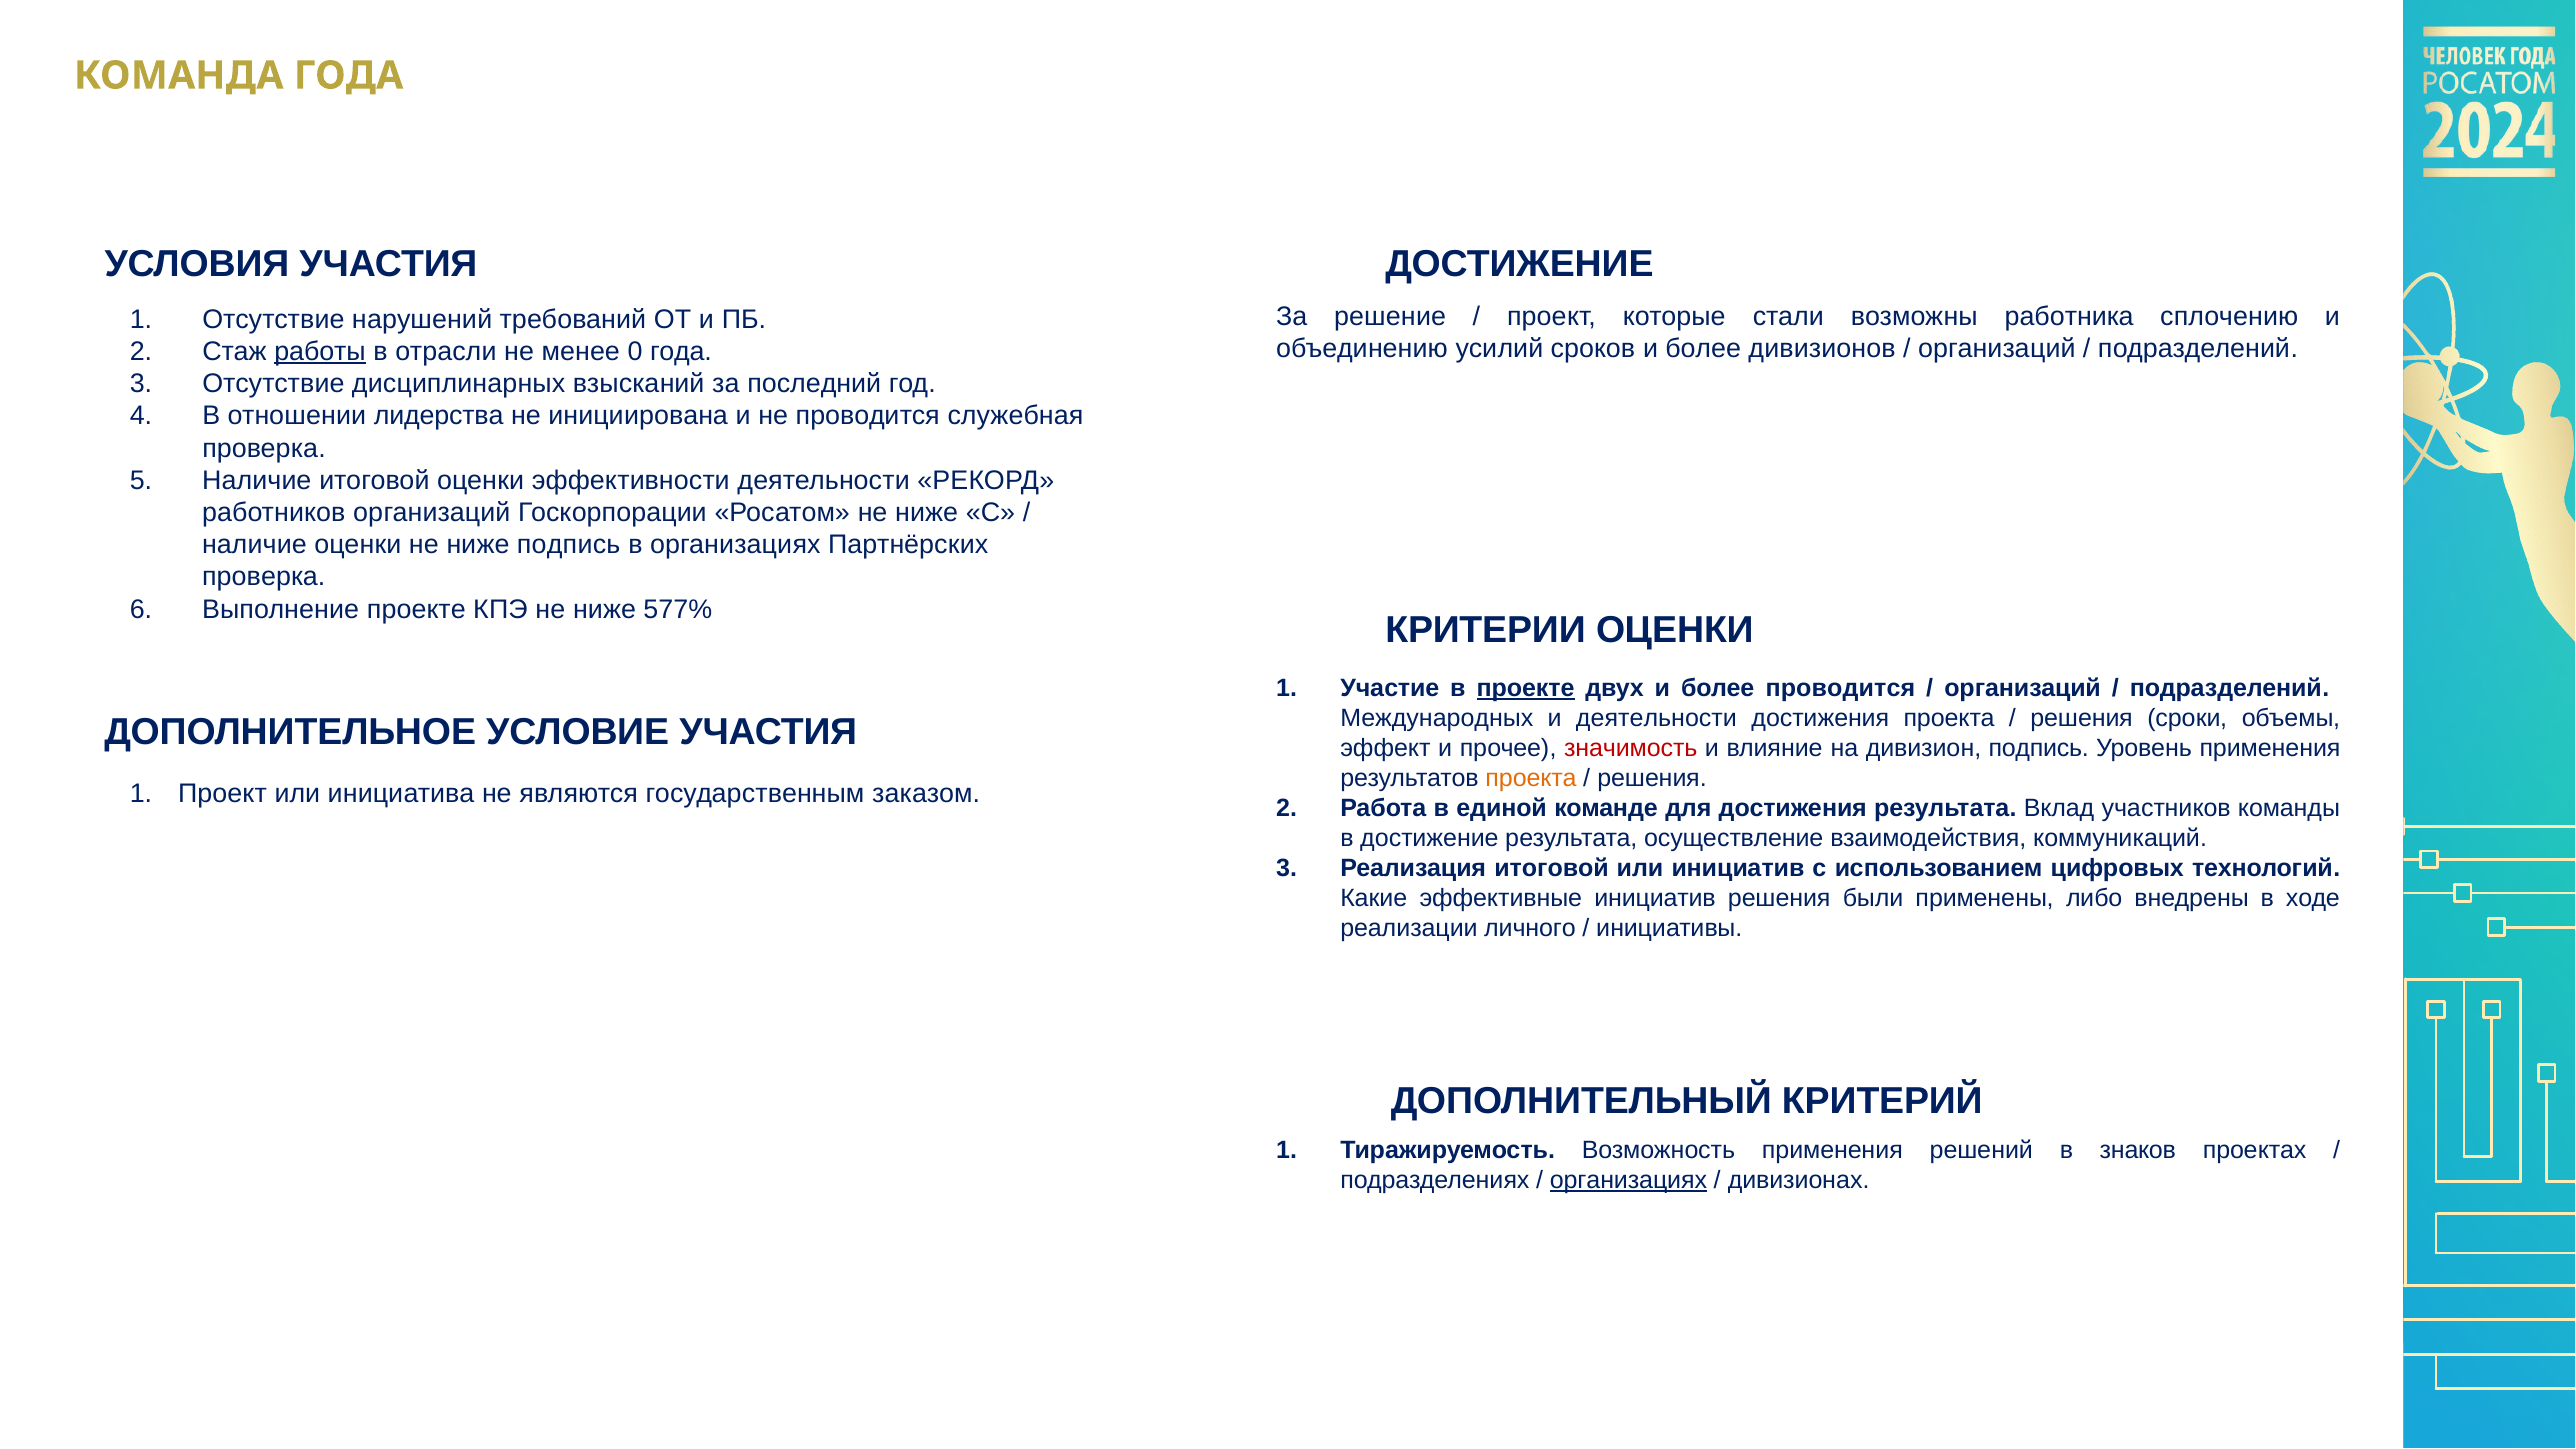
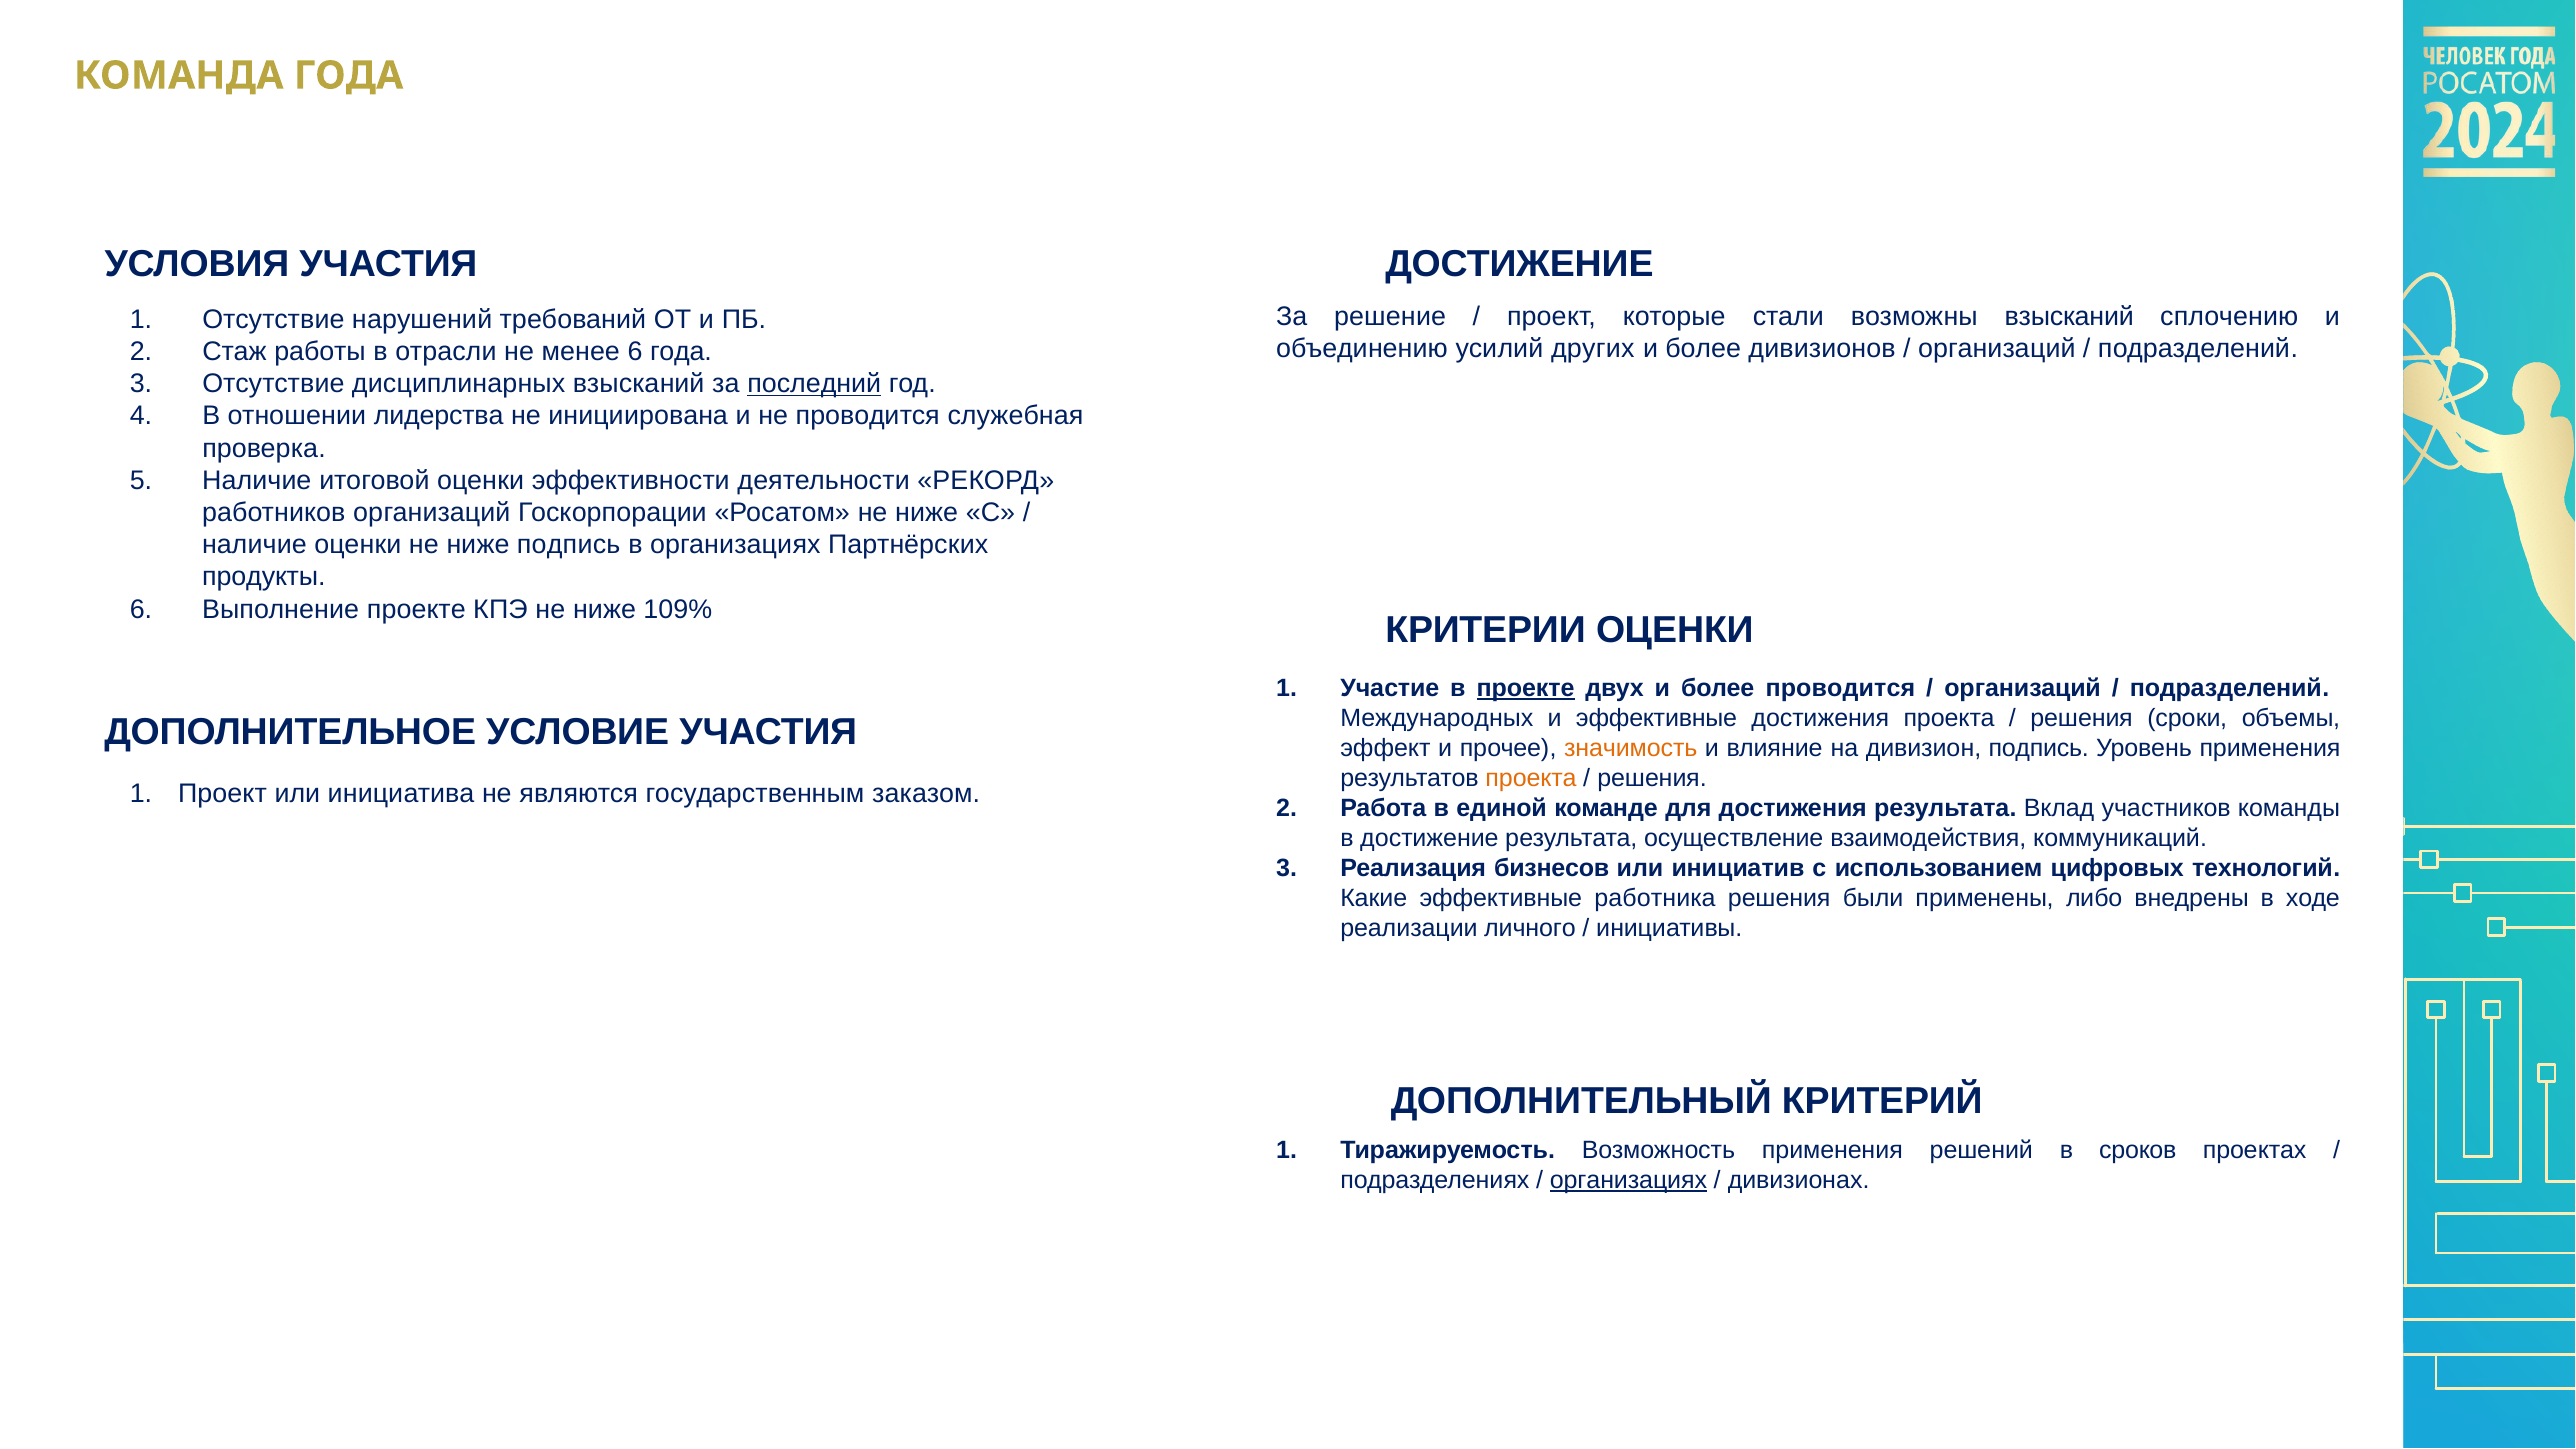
возможны работника: работника -> взысканий (2069, 316)
сроков: сроков -> других (1593, 348)
работы underline: present -> none (320, 352)
менее 0: 0 -> 6 (635, 352)
последний underline: none -> present (814, 384)
проверка: проверка -> продукты (264, 577)
577%: 577% -> 109% (678, 609)
и деятельности: деятельности -> эффективные (1657, 718)
значимость colour: red -> orange (1631, 748)
Реализация итоговой: итоговой -> бизнесов (1552, 868)
эффективные инициатив: инициатив -> работника (1655, 898)
знаков: знаков -> сроков (2138, 1150)
